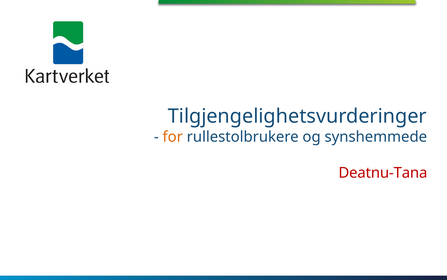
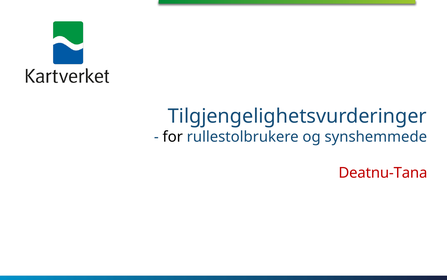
for colour: orange -> black (173, 137)
